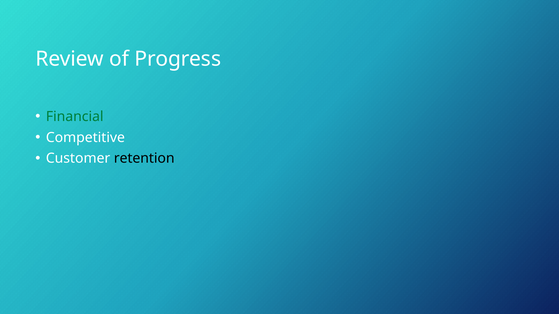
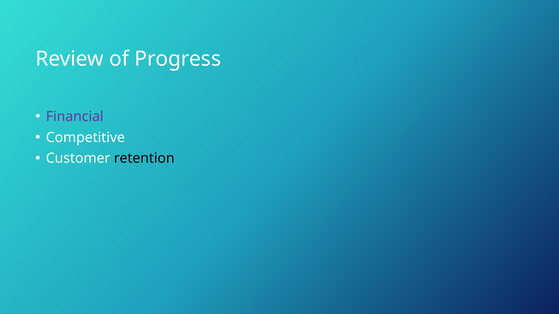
Financial colour: green -> purple (75, 117)
